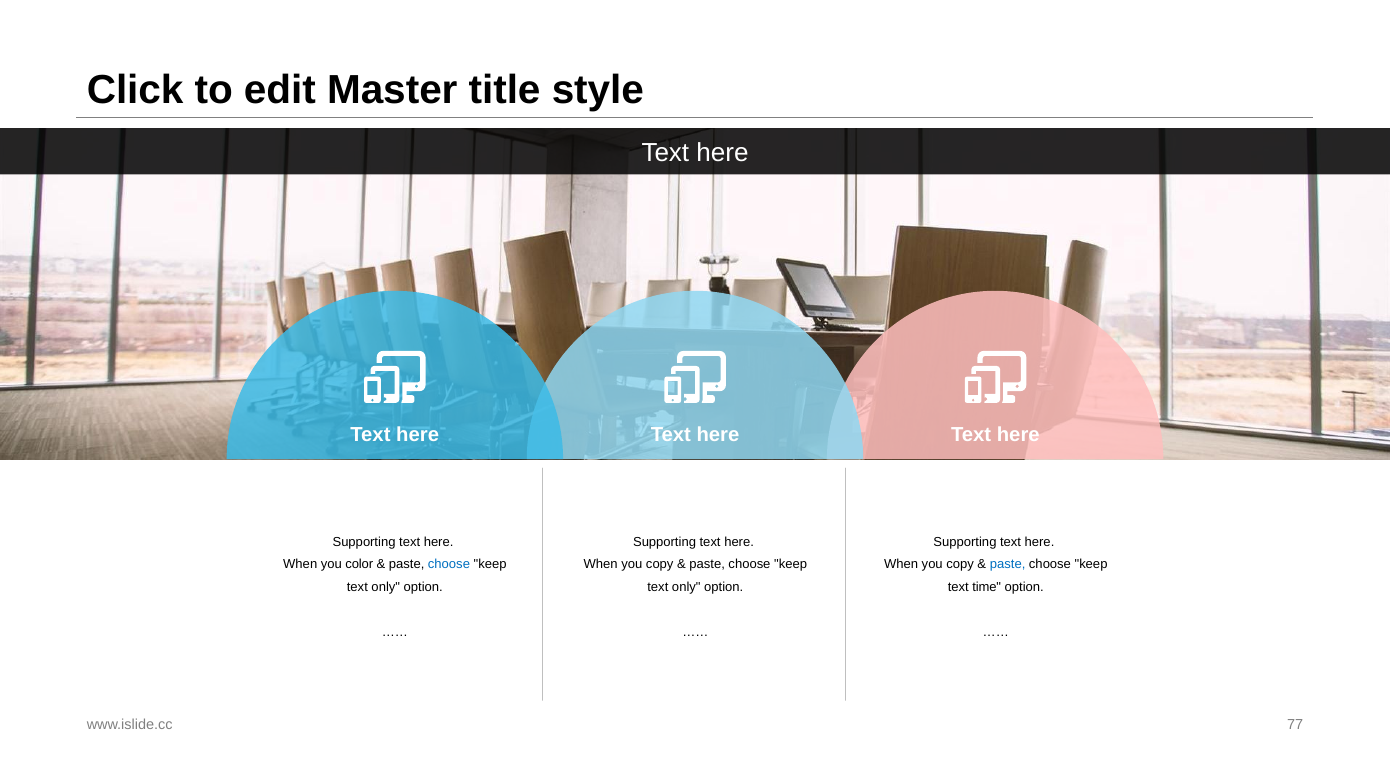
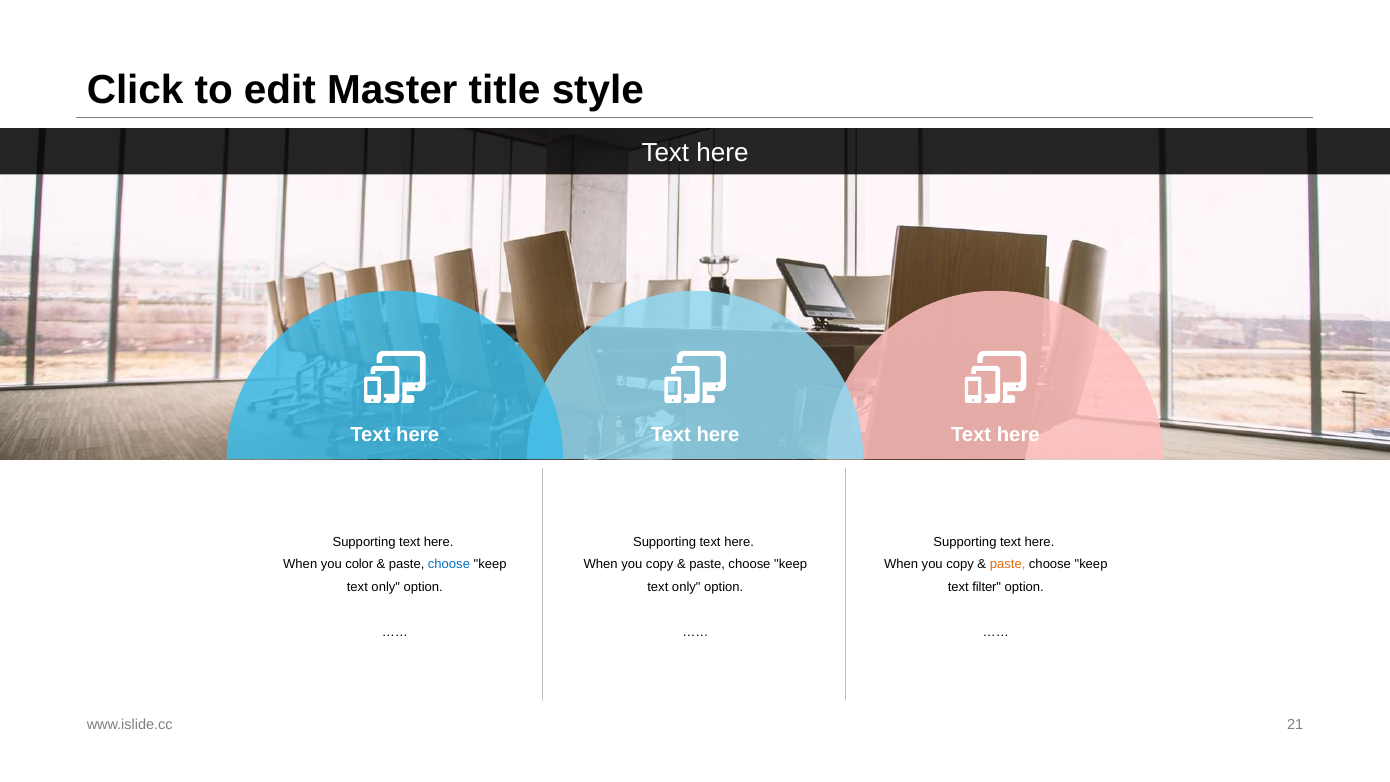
paste colour: blue -> orange (1008, 564)
time: time -> filter (987, 587)
77: 77 -> 21 (1295, 724)
